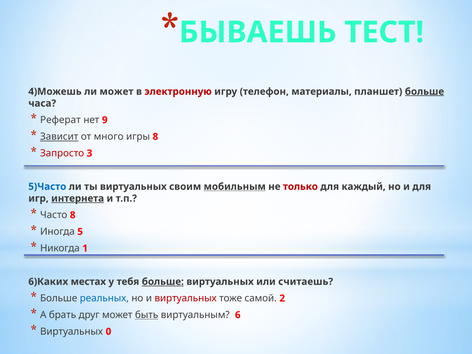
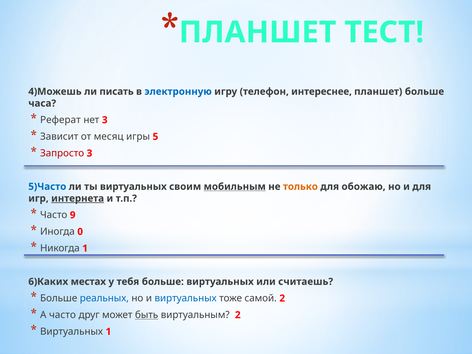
БЫВАЕШЬ: БЫВАЕШЬ -> ПЛАНШЕТ (258, 32)
ли может: может -> писать (117, 92)
электронную colour: red -> blue (178, 92)
материалы: материалы -> интереснее (322, 92)
больше underline: present -> none (424, 92)
нет 9: 9 -> 3 (105, 120)
Зависит underline: present -> none (59, 137)
много: много -> месяц (109, 137)
игры 8: 8 -> 5 (155, 137)
только colour: red -> orange (300, 187)
каждый: каждый -> обожаю (364, 187)
Часто 8: 8 -> 9 (73, 215)
5: 5 -> 0 (80, 232)
больше underline: present -> none (163, 282)
виртуальных colour: red -> blue (186, 298)
А брать: брать -> часто (62, 315)
виртуальным 6: 6 -> 2 (238, 315)
Виртуальных 0: 0 -> 1 (108, 332)
